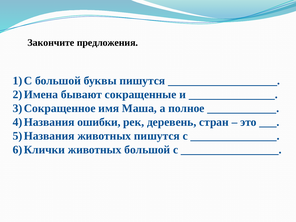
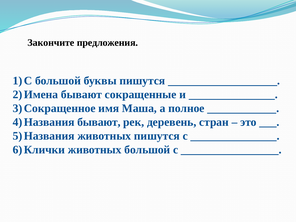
ошибки: ошибки -> бывают (99, 122)
